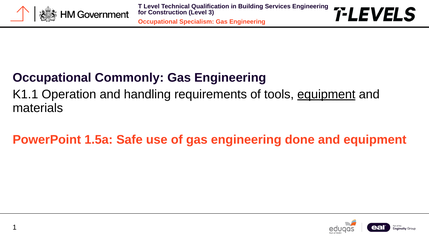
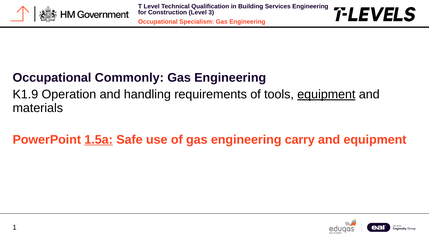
K1.1: K1.1 -> K1.9 (25, 94)
1.5a underline: none -> present (99, 139)
done: done -> carry (300, 139)
